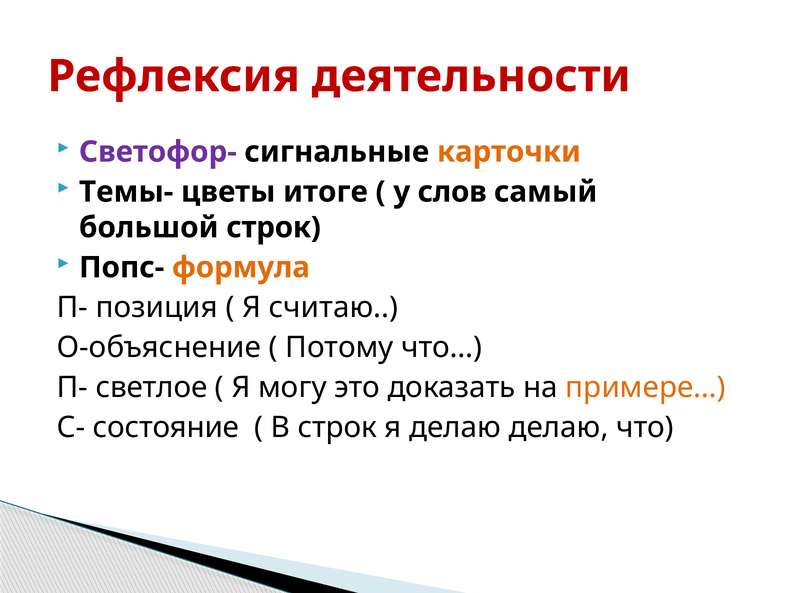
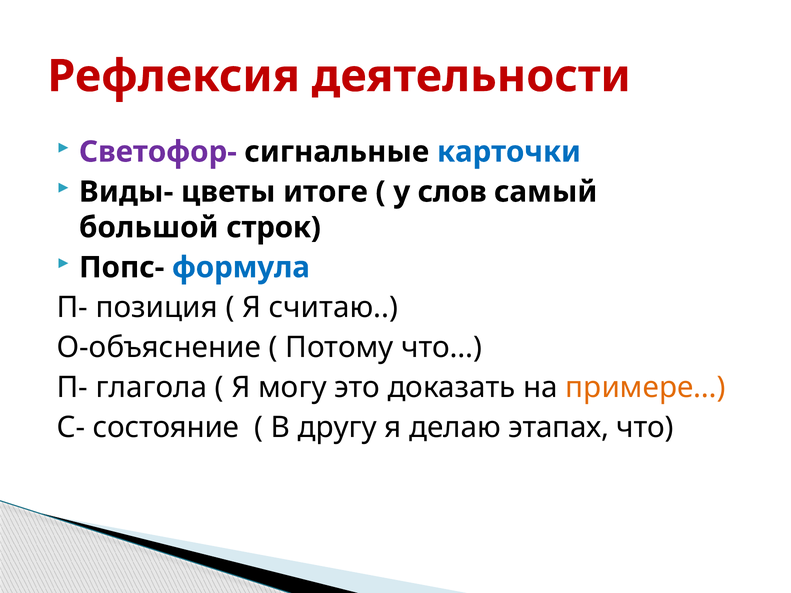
карточки colour: orange -> blue (509, 152)
Темы-: Темы- -> Виды- (126, 192)
формула colour: orange -> blue (241, 268)
светлое: светлое -> глагола (152, 388)
В строк: строк -> другу (337, 428)
делаю делаю: делаю -> этапах (559, 428)
